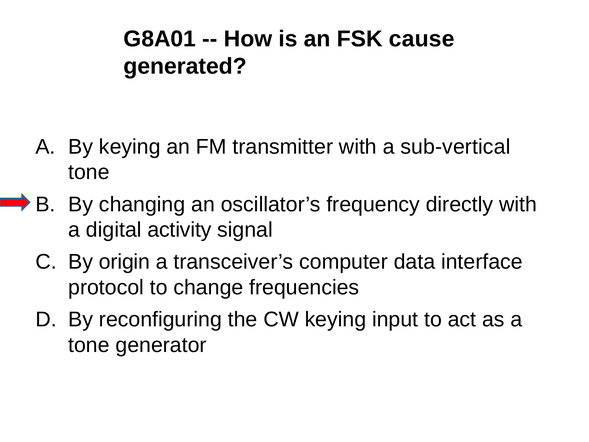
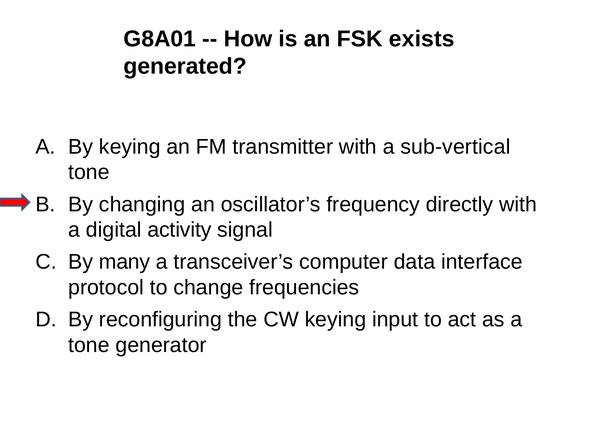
cause: cause -> exists (422, 39)
origin: origin -> many (125, 262)
